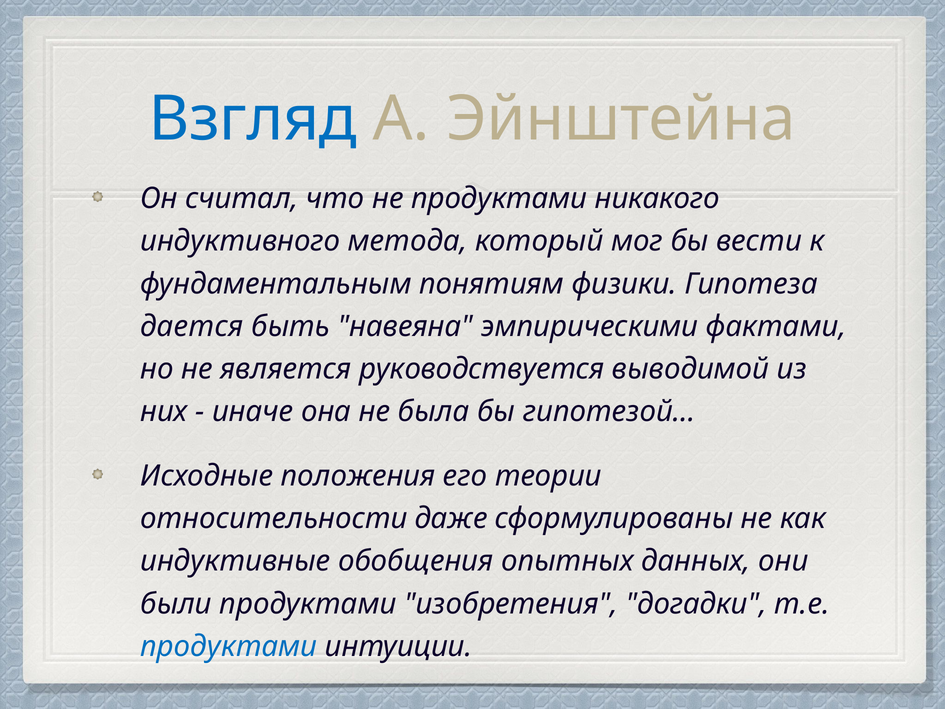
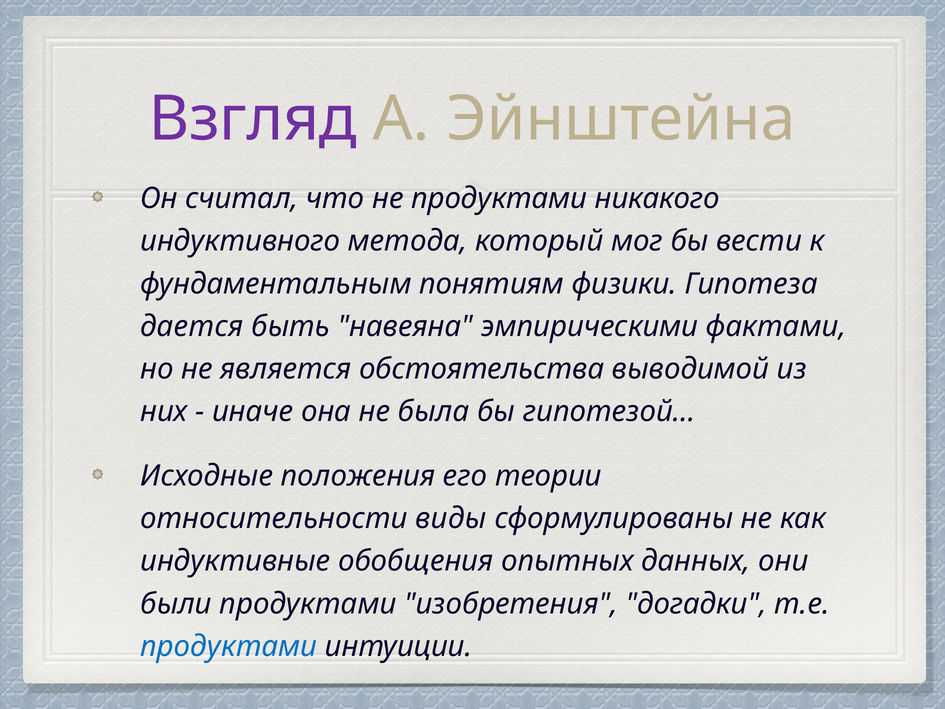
Взгляд colour: blue -> purple (253, 119)
руководствуется: руководствуется -> обстоятельства (482, 369)
даже: даже -> виды (451, 519)
